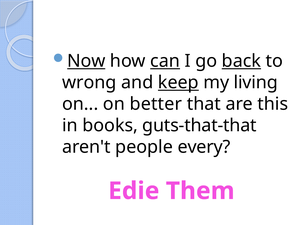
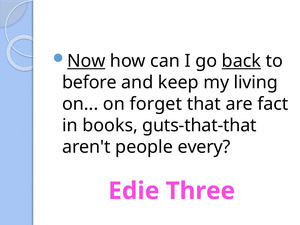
can underline: present -> none (165, 61)
wrong: wrong -> before (89, 82)
keep underline: present -> none (178, 82)
better: better -> forget (156, 104)
this: this -> fact (273, 104)
Them: Them -> Three (200, 191)
